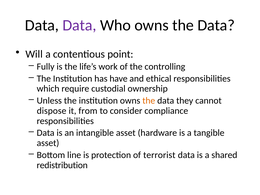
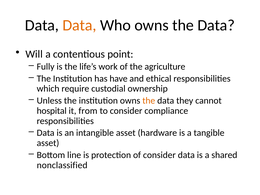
Data colour: purple -> orange (79, 25)
controlling: controlling -> agriculture (165, 67)
dispose: dispose -> hospital (52, 111)
of terrorist: terrorist -> consider (159, 155)
redistribution: redistribution -> nonclassified (62, 165)
